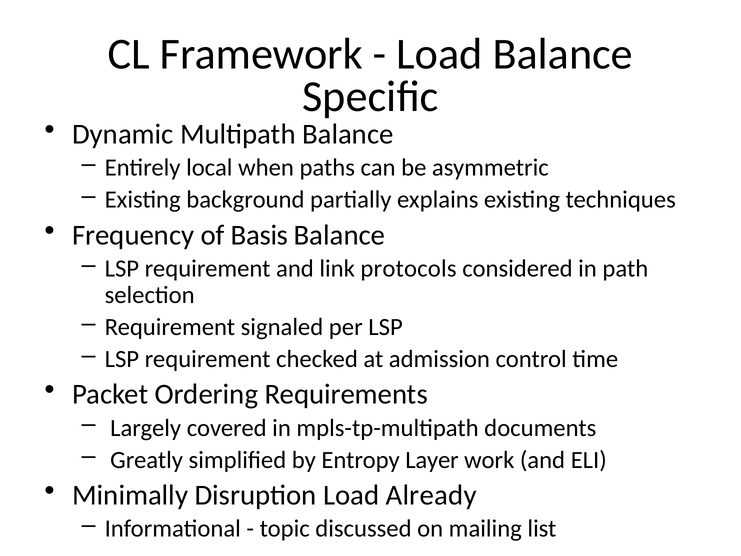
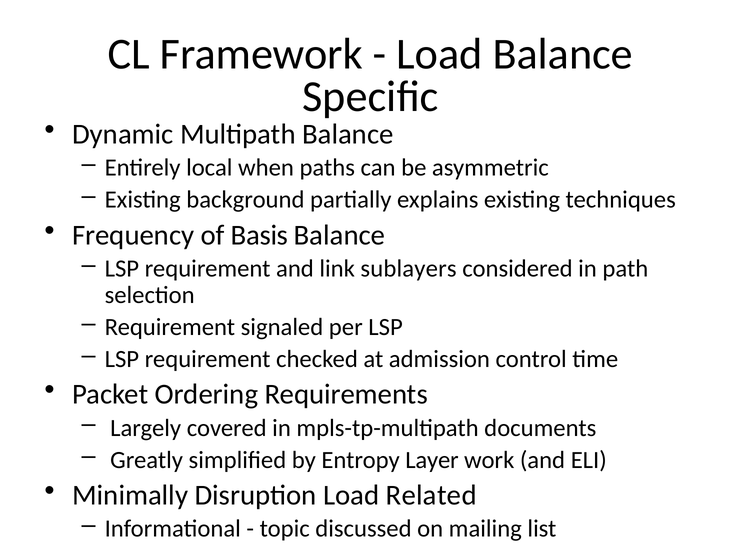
protocols: protocols -> sublayers (409, 268)
Already: Already -> Related (431, 495)
